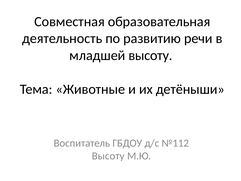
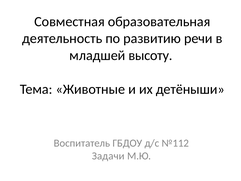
Высоту: Высоту -> Задачи (108, 156)
